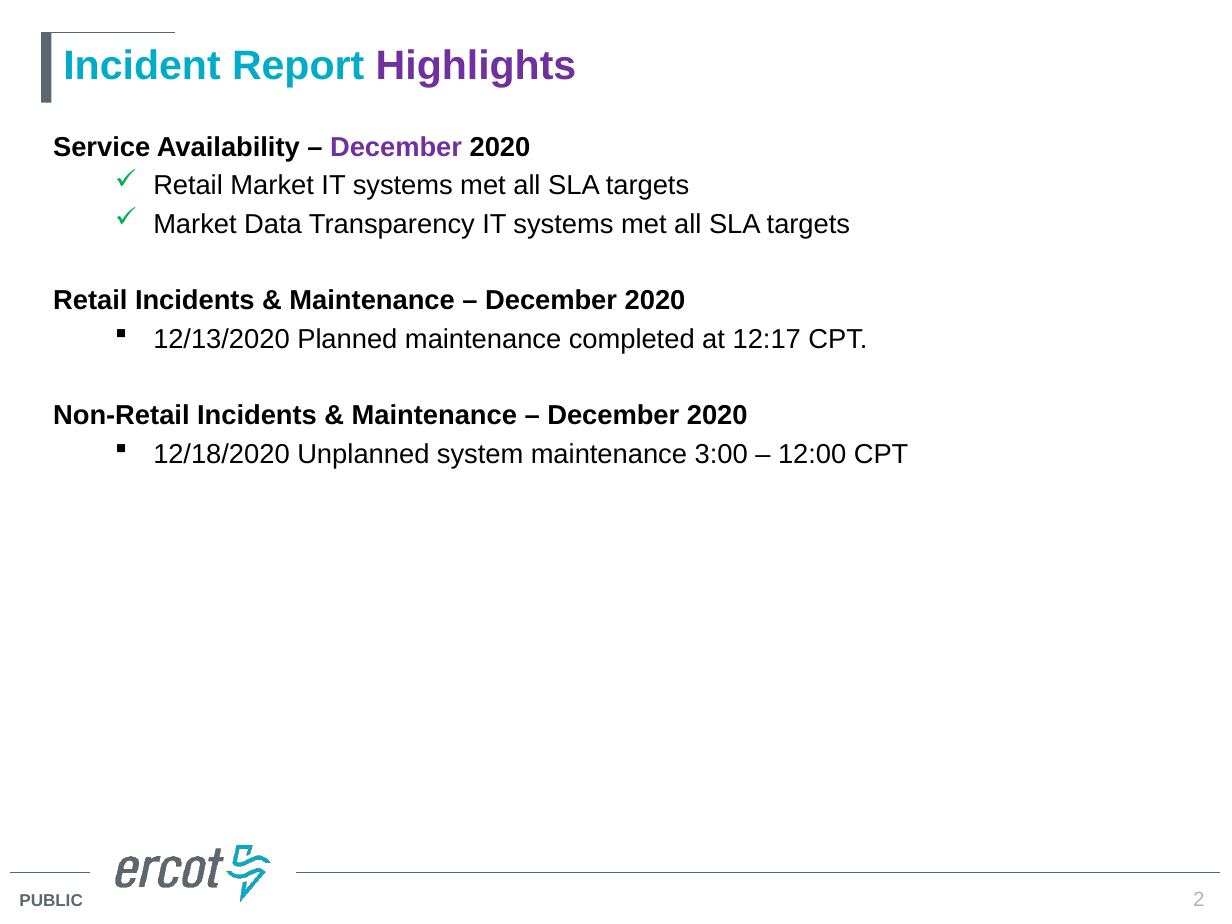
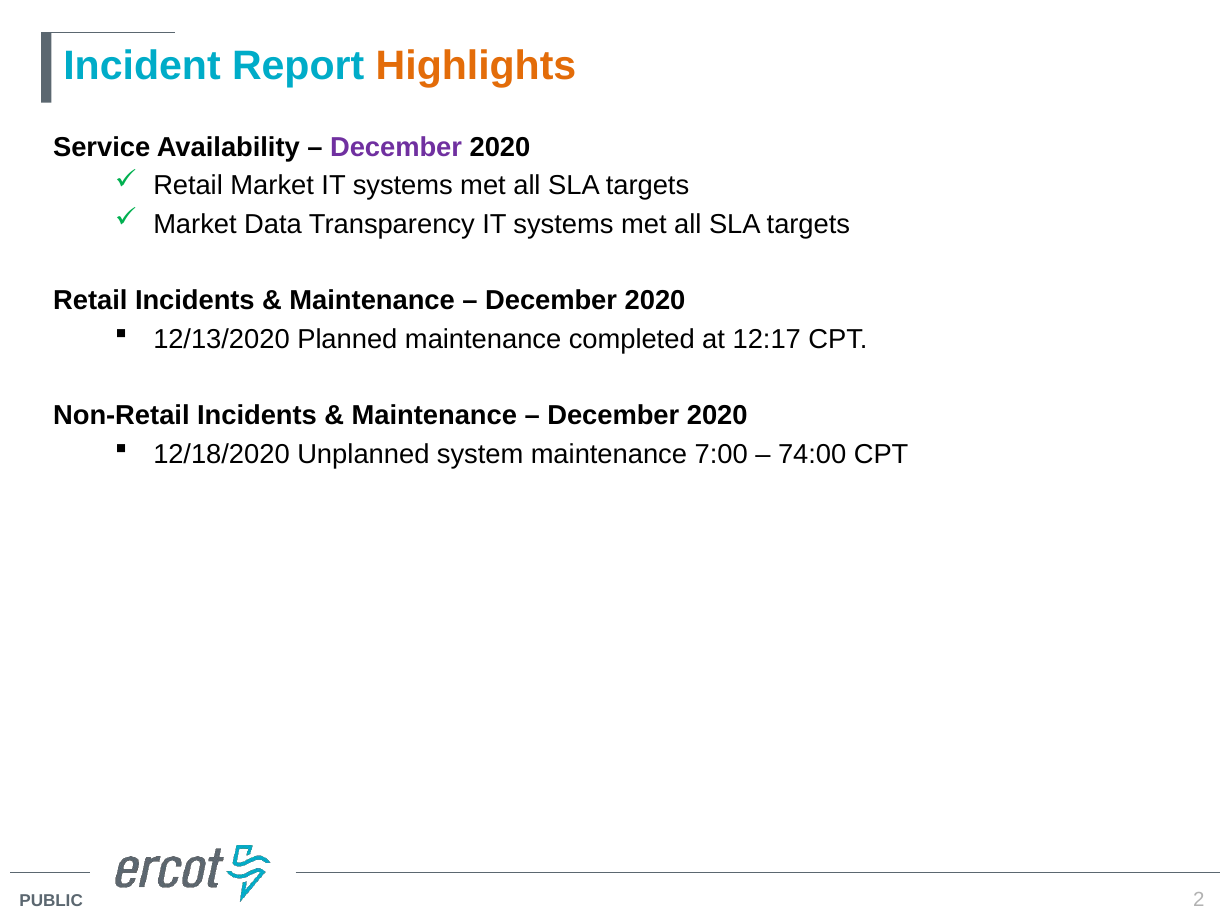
Highlights colour: purple -> orange (476, 66)
3:00: 3:00 -> 7:00 (721, 454)
12:00: 12:00 -> 74:00 (812, 454)
